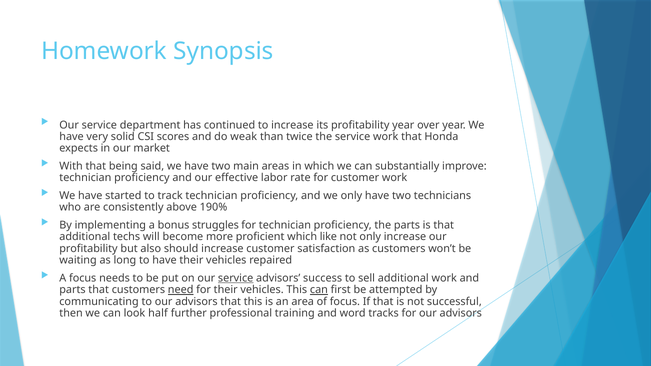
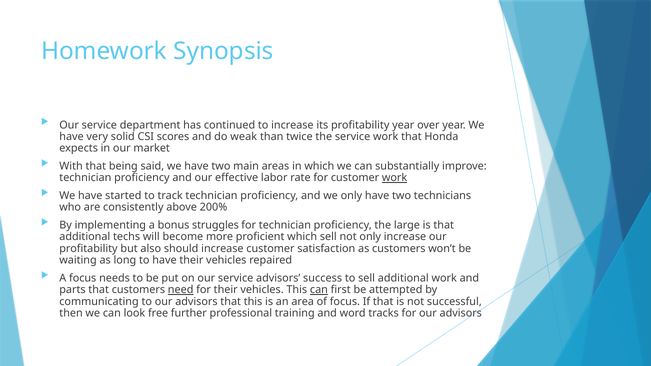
work underline: none -> present (395, 178)
190%: 190% -> 200% (213, 208)
the parts: parts -> large (407, 225)
which like: like -> sell (328, 237)
service underline: present -> none (236, 278)
half: half -> free (158, 313)
